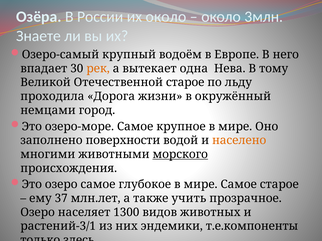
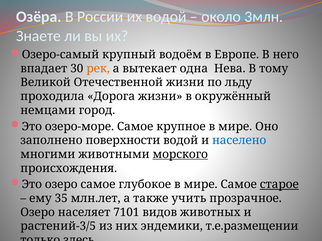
их около: около -> водой (166, 17)
Отечественной старое: старое -> жизни (185, 83)
населено colour: orange -> blue (239, 141)
старое underline: none -> present (279, 185)
37: 37 -> 35 (61, 199)
1300: 1300 -> 7101 (126, 213)
растений-3/1: растений-3/1 -> растений-3/5 (58, 227)
т.е.компоненты: т.е.компоненты -> т.е.размещении (252, 227)
